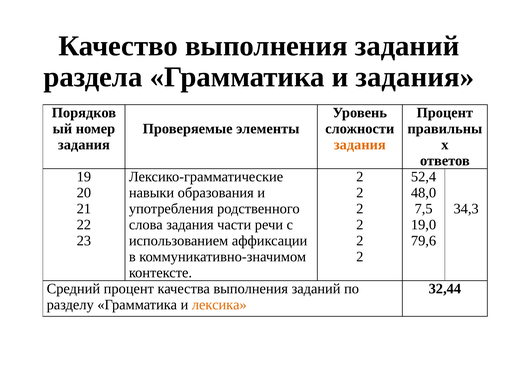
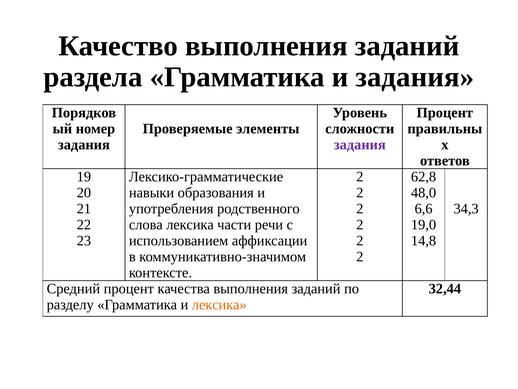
задания colour: orange -> purple (360, 145)
52,4: 52,4 -> 62,8 (424, 177)
7,5: 7,5 -> 6,6 (424, 208)
слова задания: задания -> лексика (190, 224)
79,6: 79,6 -> 14,8 (424, 240)
